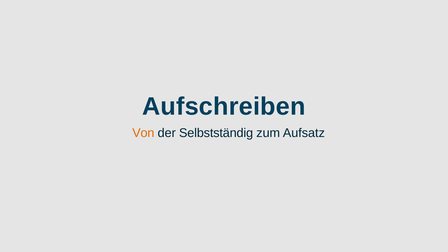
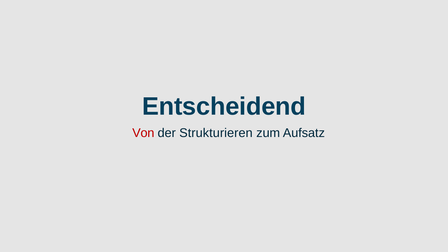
Aufschreiben: Aufschreiben -> Entscheidend (224, 106)
Von colour: orange -> red (143, 133)
Selbstständig: Selbstständig -> Strukturieren (216, 133)
